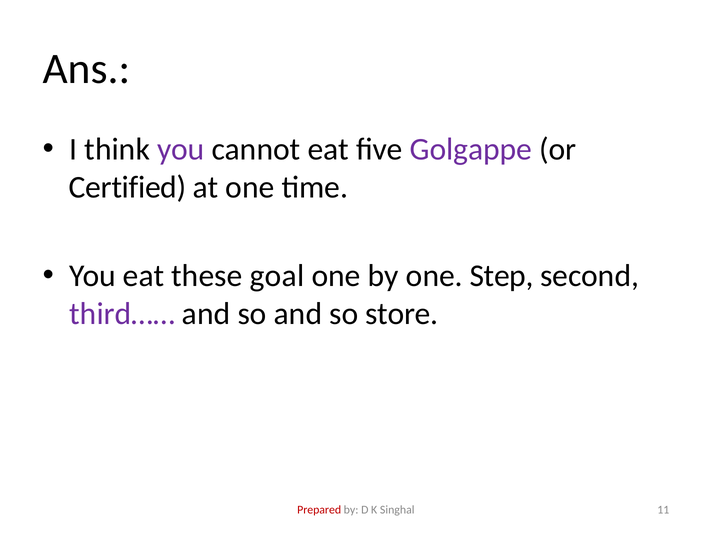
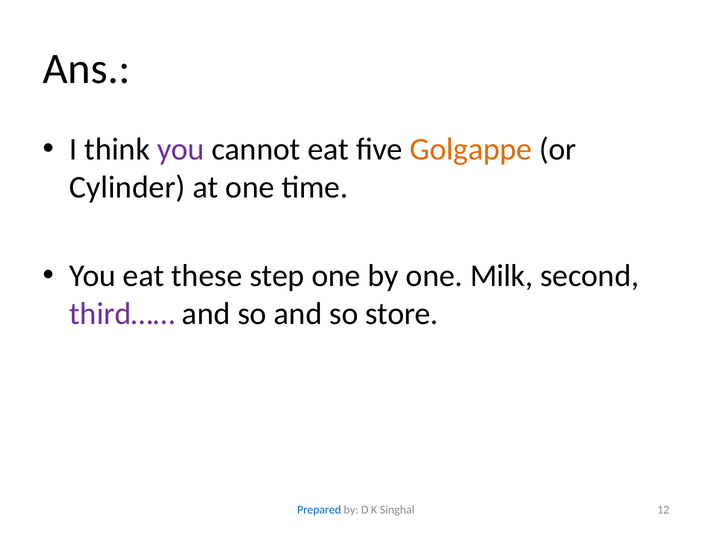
Golgappe colour: purple -> orange (471, 149)
Certified: Certified -> Cylinder (127, 187)
goal: goal -> step (277, 276)
Step: Step -> Milk (502, 276)
Prepared colour: red -> blue (319, 510)
11: 11 -> 12 (663, 510)
